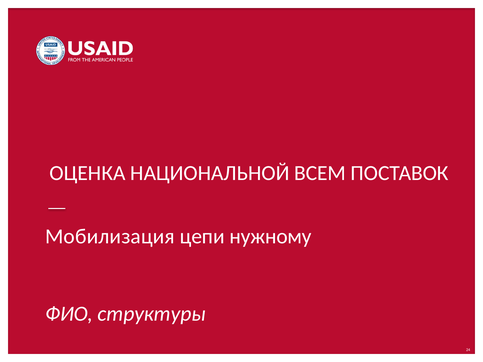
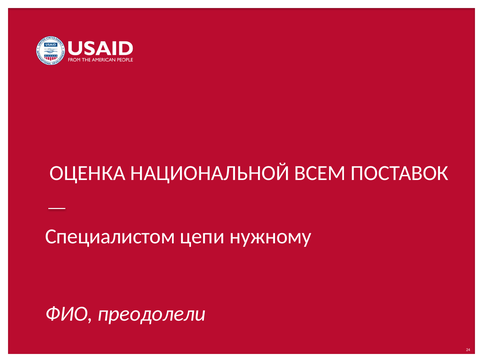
Мобилизация: Мобилизация -> Специалистом (110, 237)
структуры: структуры -> преодолели (152, 314)
